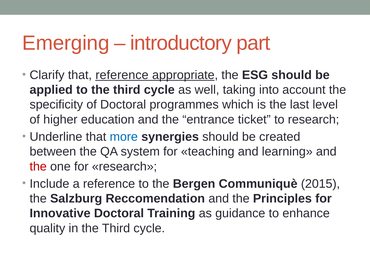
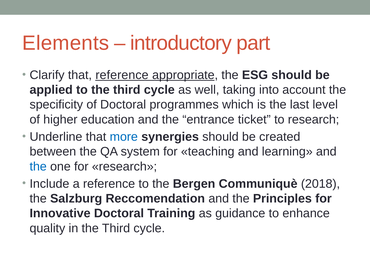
Emerging: Emerging -> Elements (66, 43)
the colour: red -> blue (38, 166)
2015: 2015 -> 2018 (320, 183)
